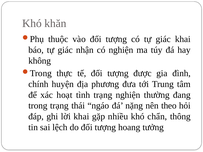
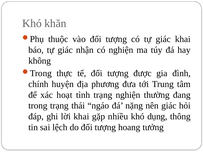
nên theo: theo -> giác (169, 106)
chẩn: chẩn -> dụng (157, 117)
